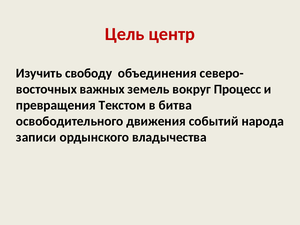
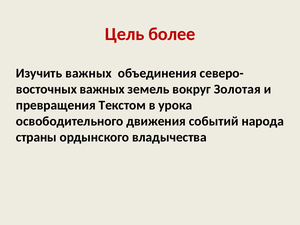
центр: центр -> более (172, 34)
Изучить свободу: свободу -> важных (89, 73)
Процесс: Процесс -> Золотая (237, 89)
битва: битва -> урока (175, 105)
записи: записи -> страны (36, 137)
